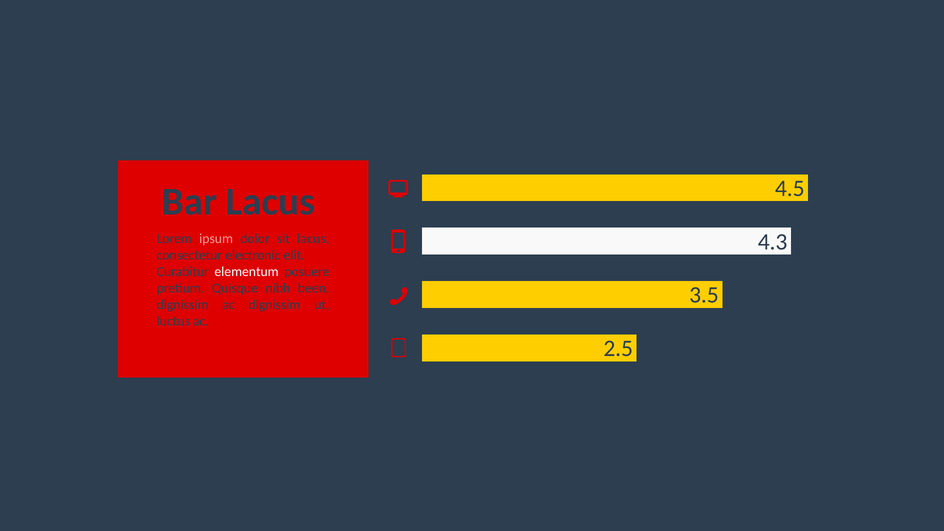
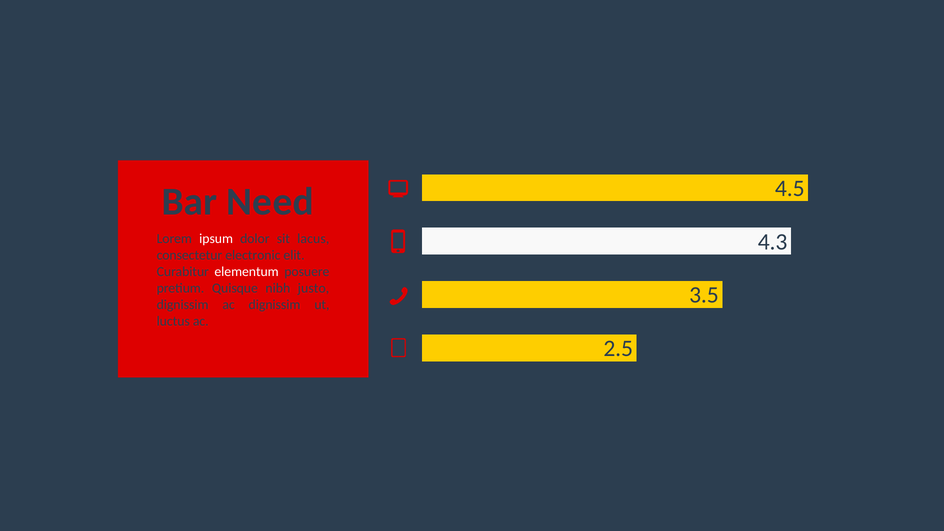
Bar Lacus: Lacus -> Need (270, 202)
ipsum colour: pink -> white (216, 239)
been: been -> justo (313, 288)
